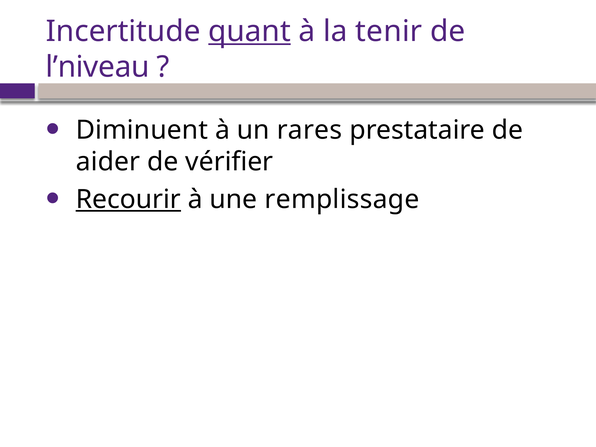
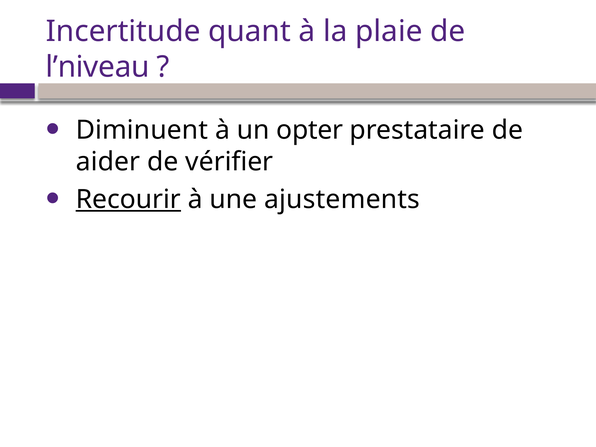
quant underline: present -> none (250, 31)
tenir: tenir -> plaie (389, 31)
rares: rares -> opter (310, 130)
remplissage: remplissage -> ajustements (342, 199)
